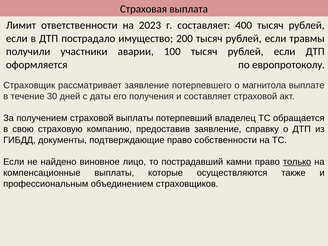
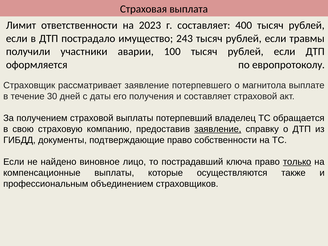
200: 200 -> 243 (185, 38)
заявление underline: none -> present (218, 129)
камни: камни -> ключа (239, 162)
